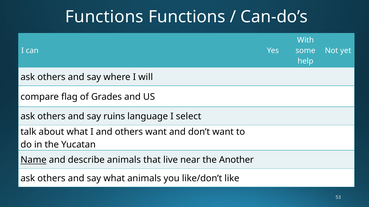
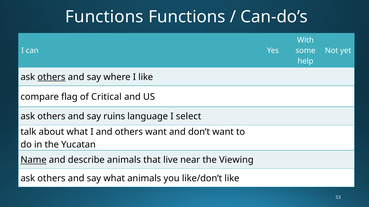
others underline: none -> present (51, 77)
I will: will -> like (146, 77)
Grades: Grades -> Critical (106, 97)
Another: Another -> Viewing (236, 160)
